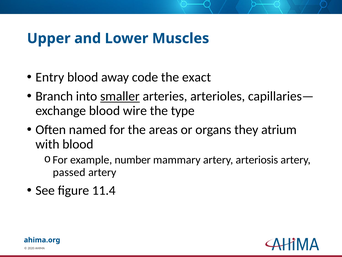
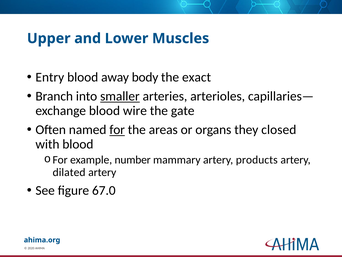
code: code -> body (145, 77)
type: type -> gate (183, 111)
for underline: none -> present (117, 130)
atrium: atrium -> closed (279, 130)
arteriosis: arteriosis -> products (257, 160)
passed: passed -> dilated (69, 172)
11.4: 11.4 -> 67.0 (104, 190)
